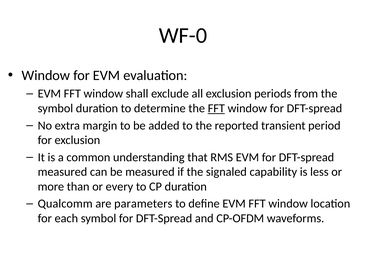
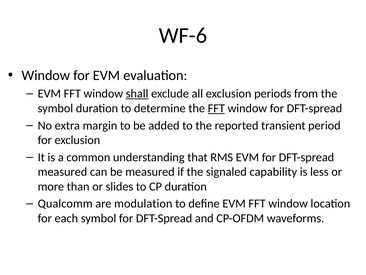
WF-0: WF-0 -> WF-6 (183, 35)
shall underline: none -> present (137, 94)
every: every -> slides (119, 186)
parameters: parameters -> modulation (143, 203)
